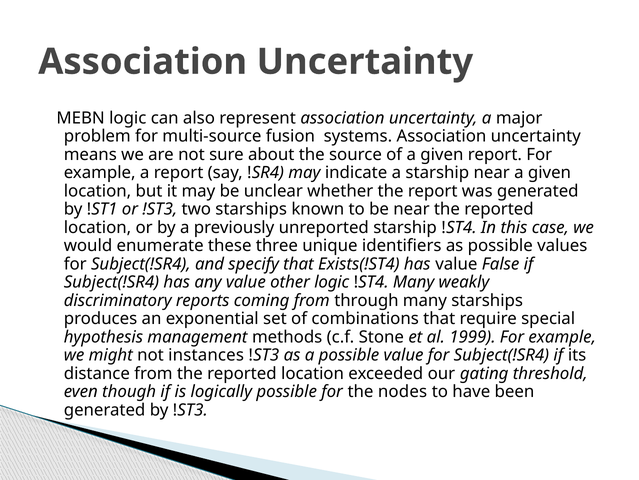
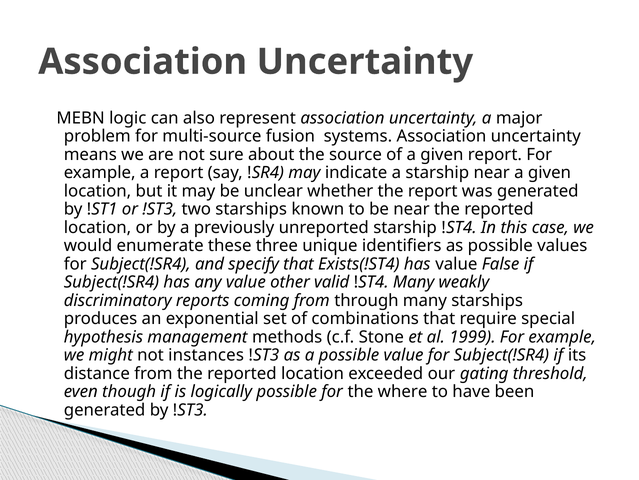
other logic: logic -> valid (332, 282)
nodes: nodes -> where (403, 391)
